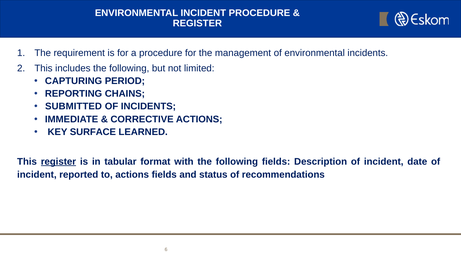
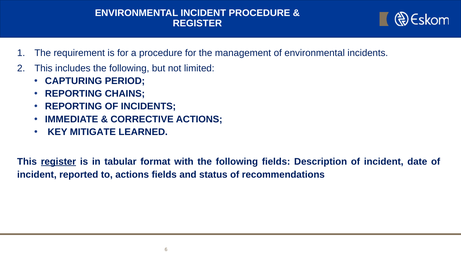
SUBMITTED: SUBMITTED -> REPORTING (74, 107)
SURFACE: SURFACE -> MITIGATE (93, 132)
